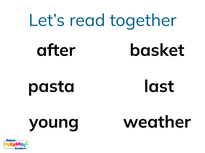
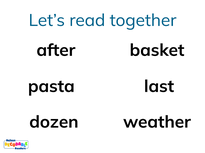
young: young -> dozen (54, 123)
